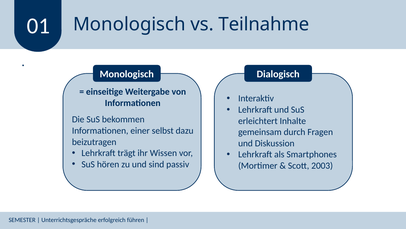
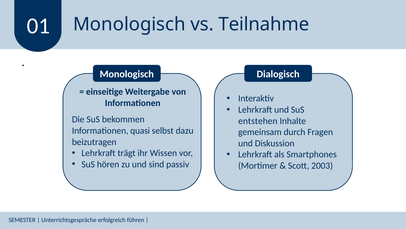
erleichtert: erleichtert -> entstehen (258, 121)
einer: einer -> quasi (140, 130)
